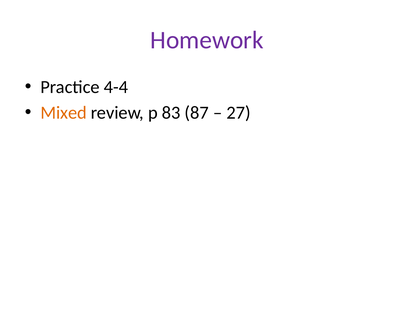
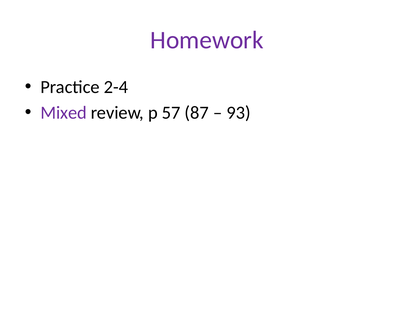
4-4: 4-4 -> 2-4 (116, 87)
Mixed colour: orange -> purple (64, 113)
83: 83 -> 57 (171, 113)
27: 27 -> 93 (238, 113)
